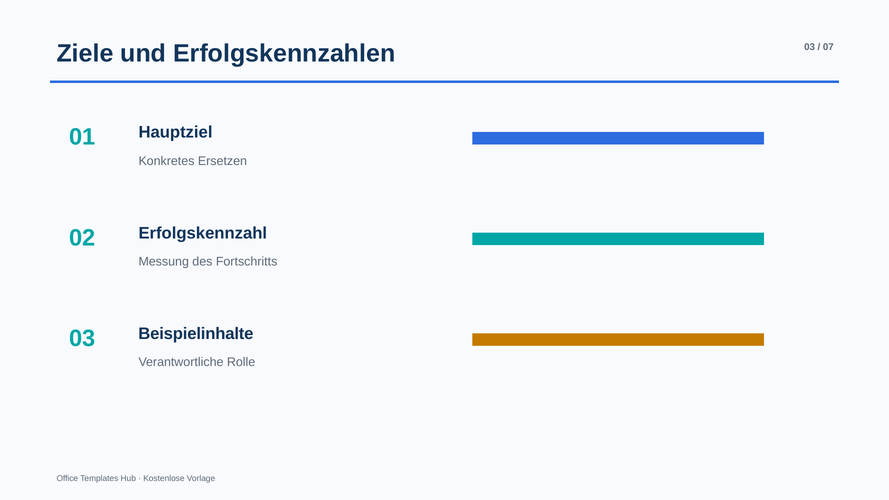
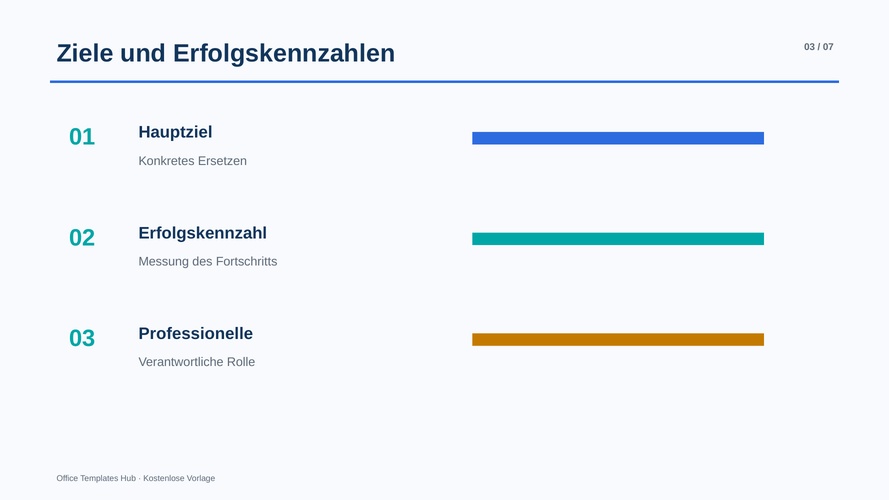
Beispielinhalte: Beispielinhalte -> Professionelle (196, 334)
